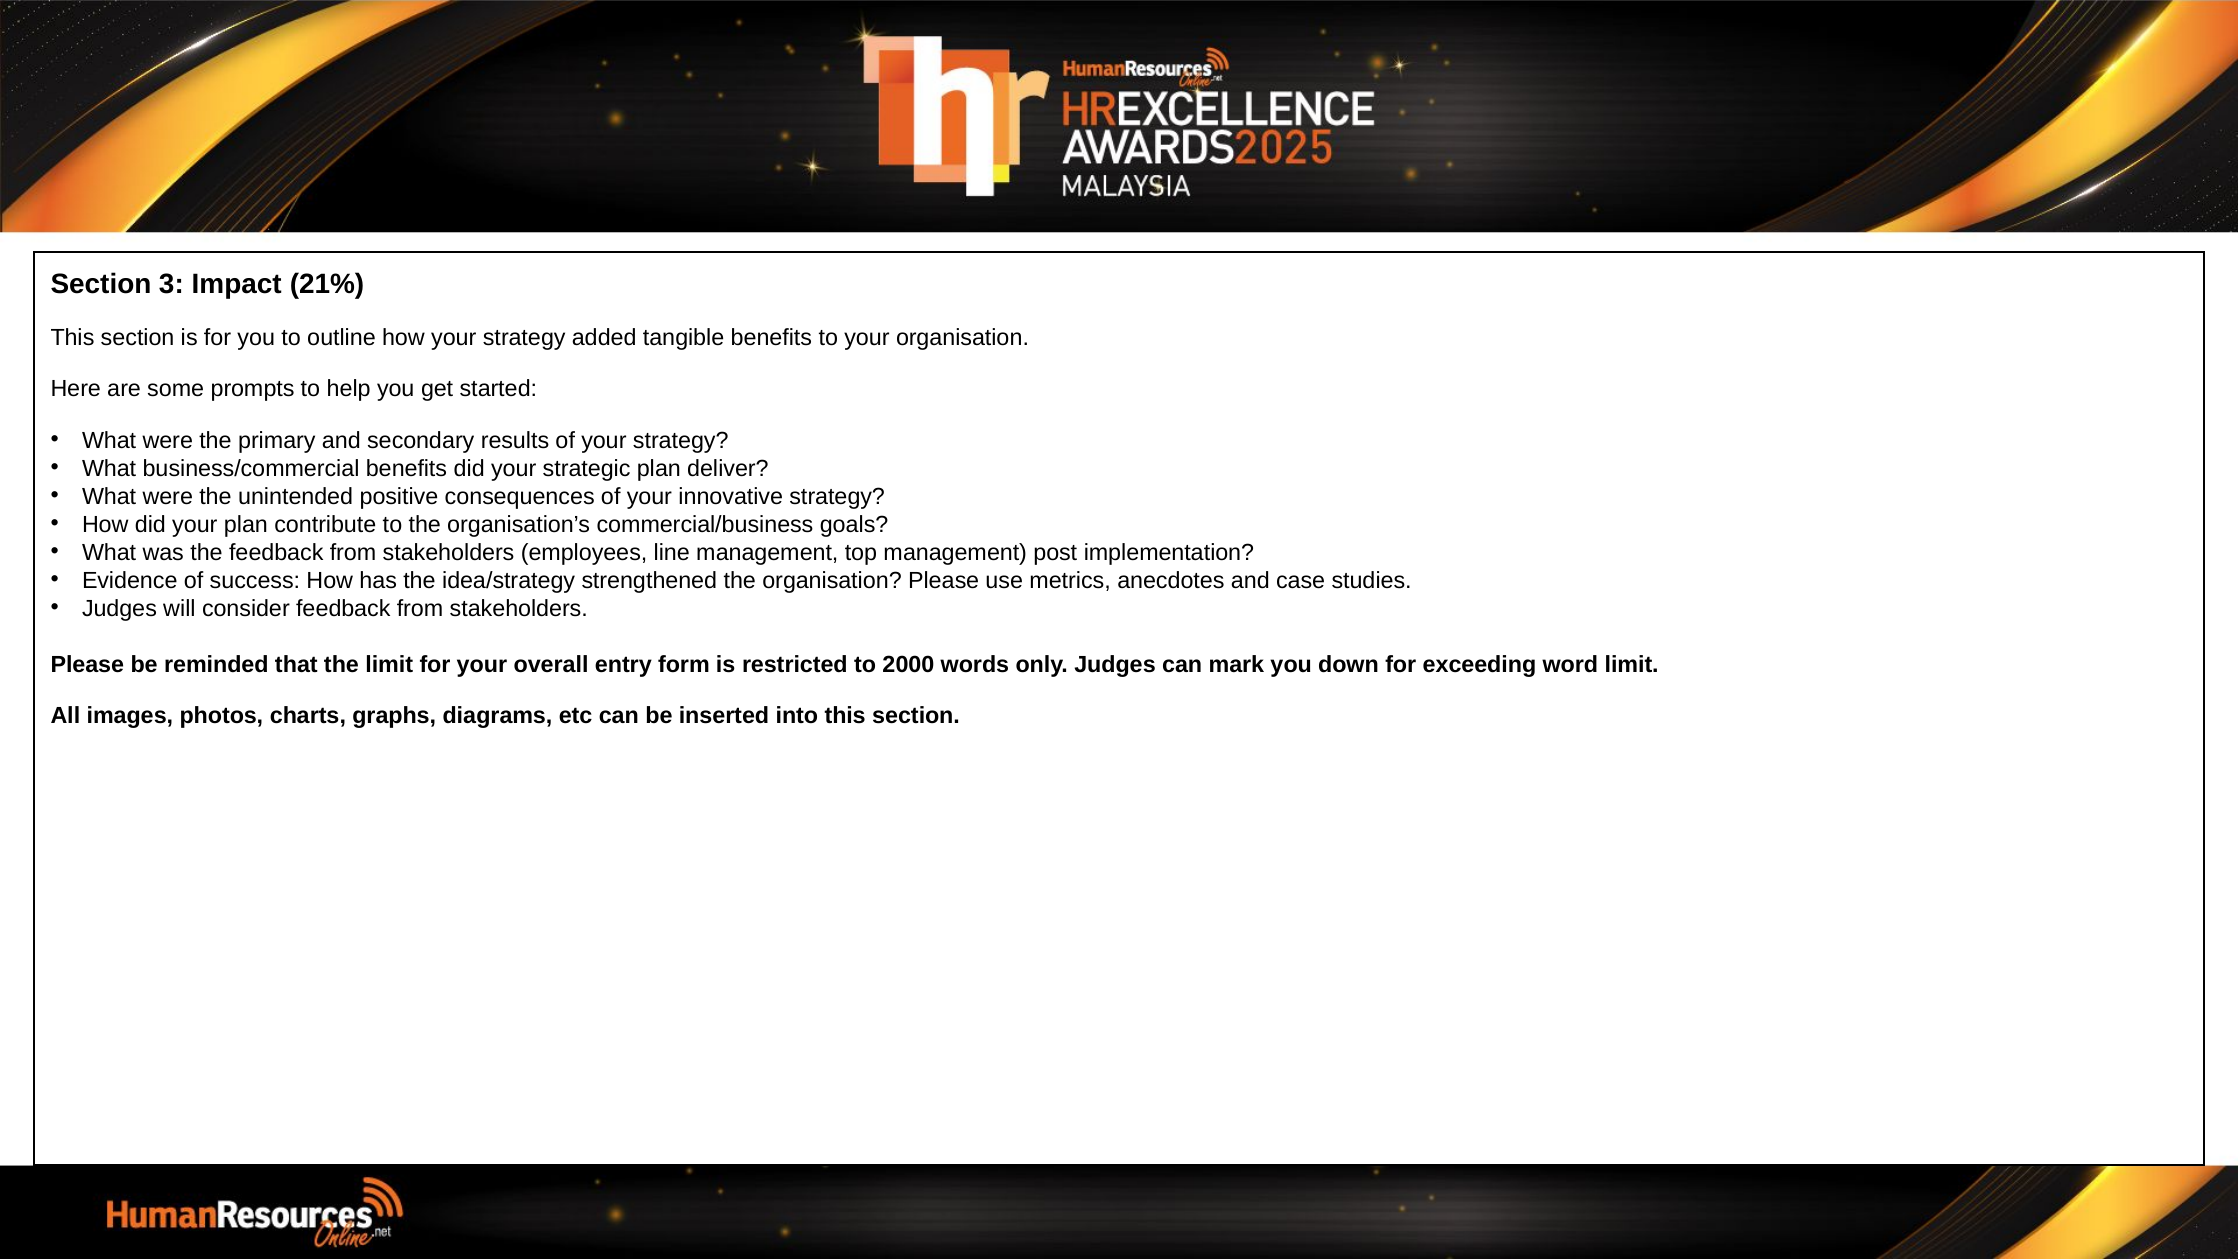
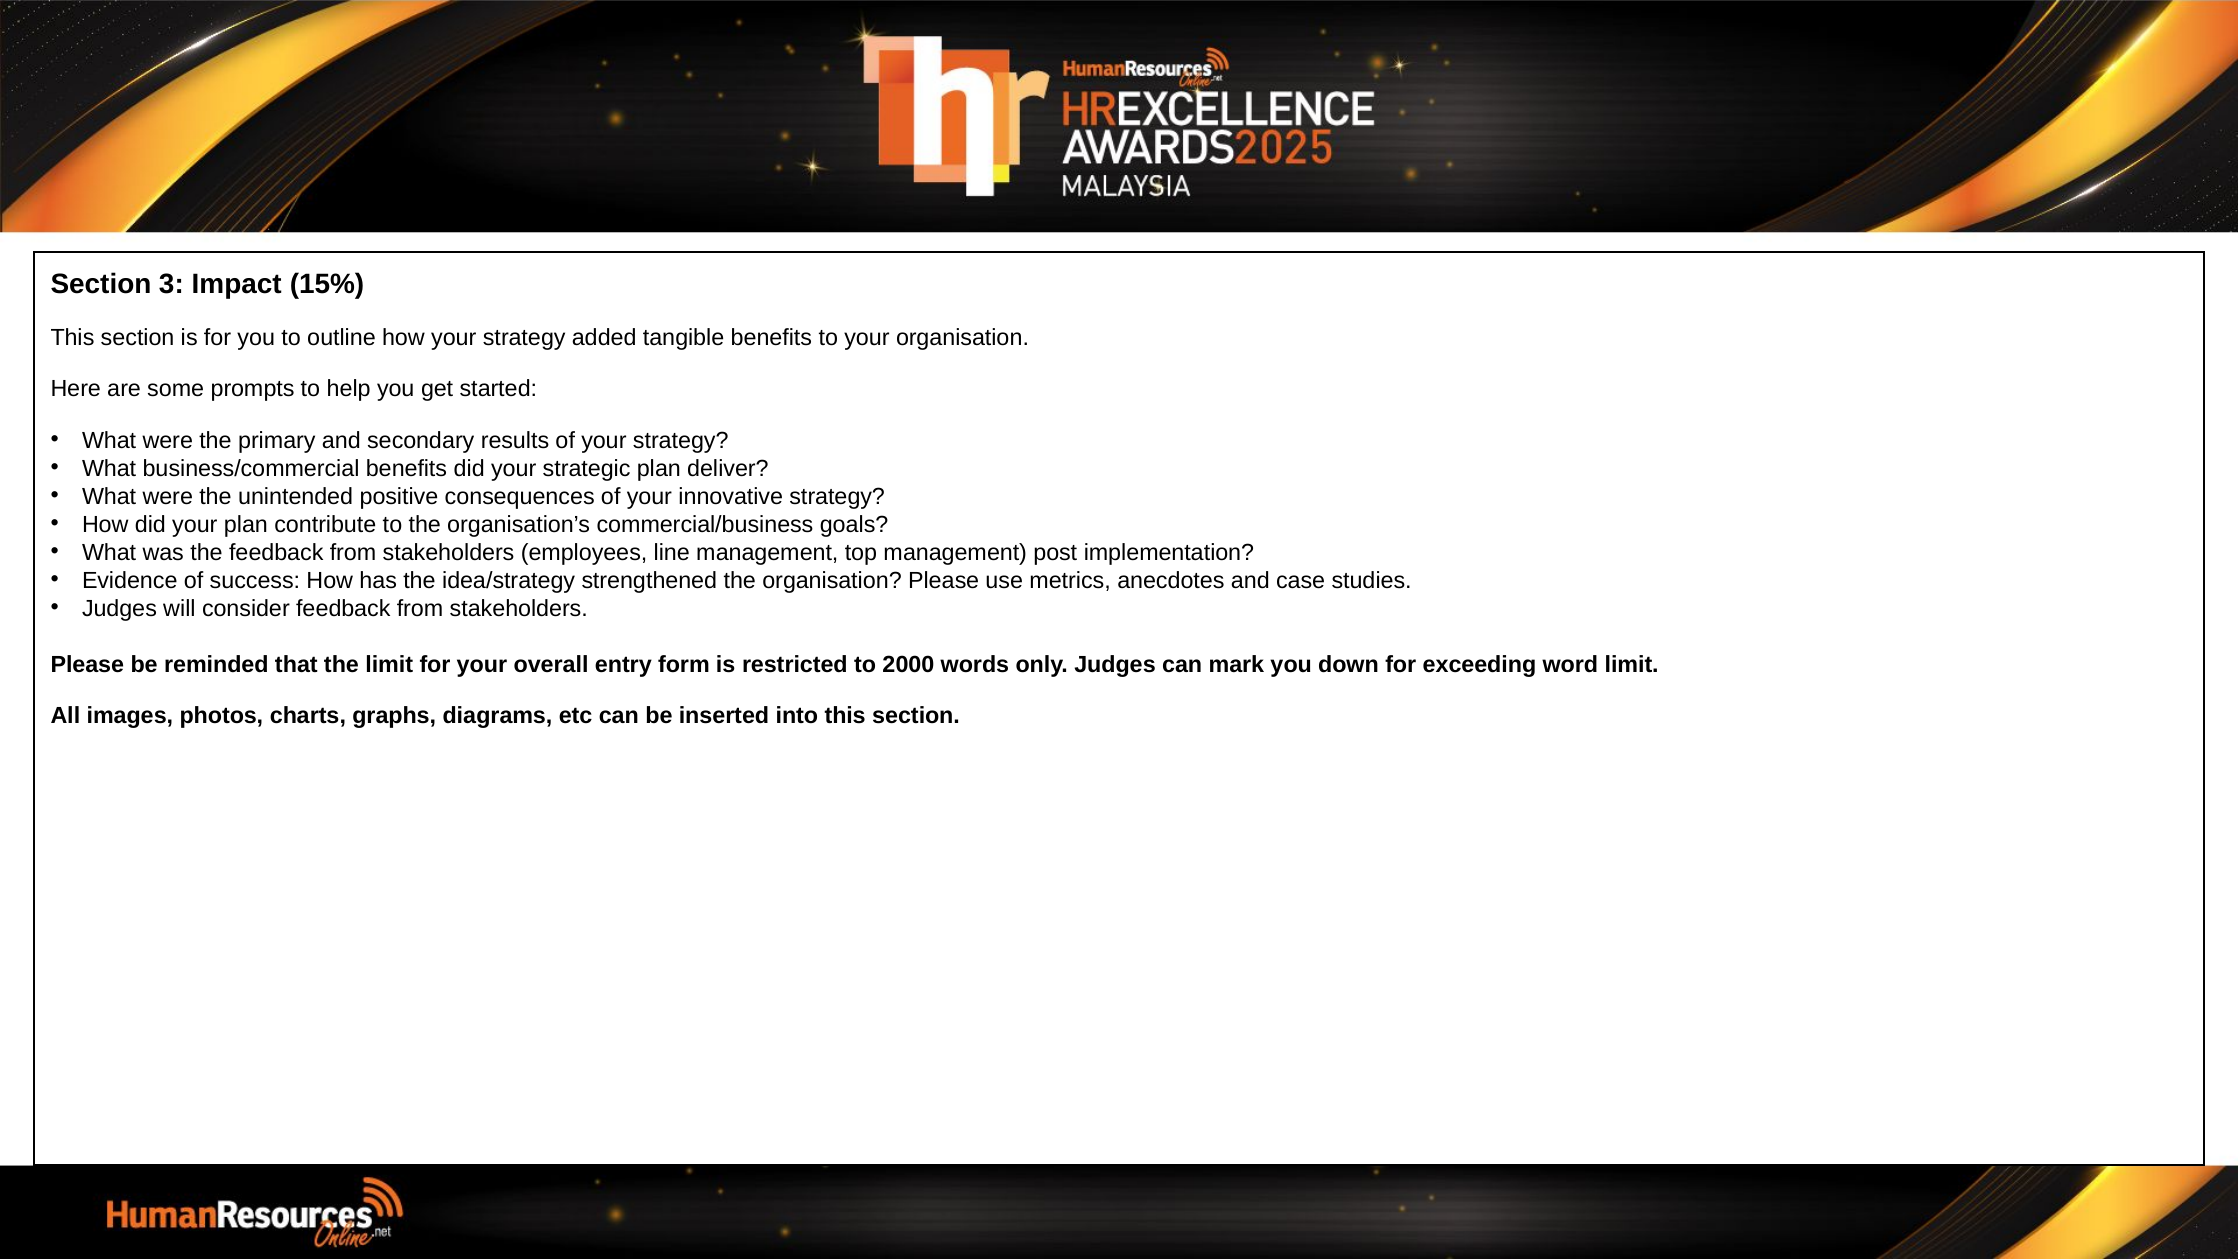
21%: 21% -> 15% (327, 284)
